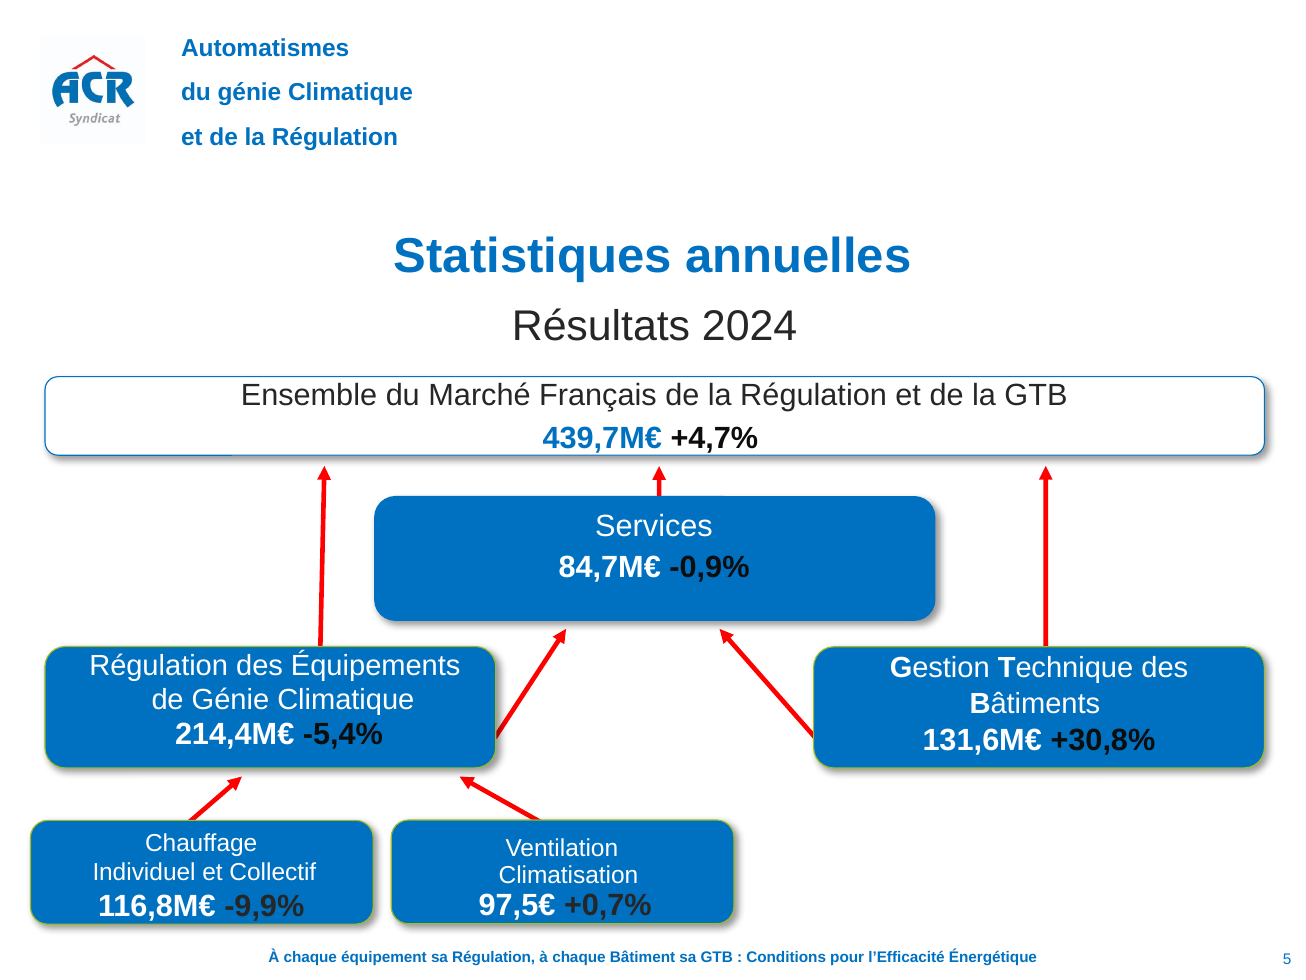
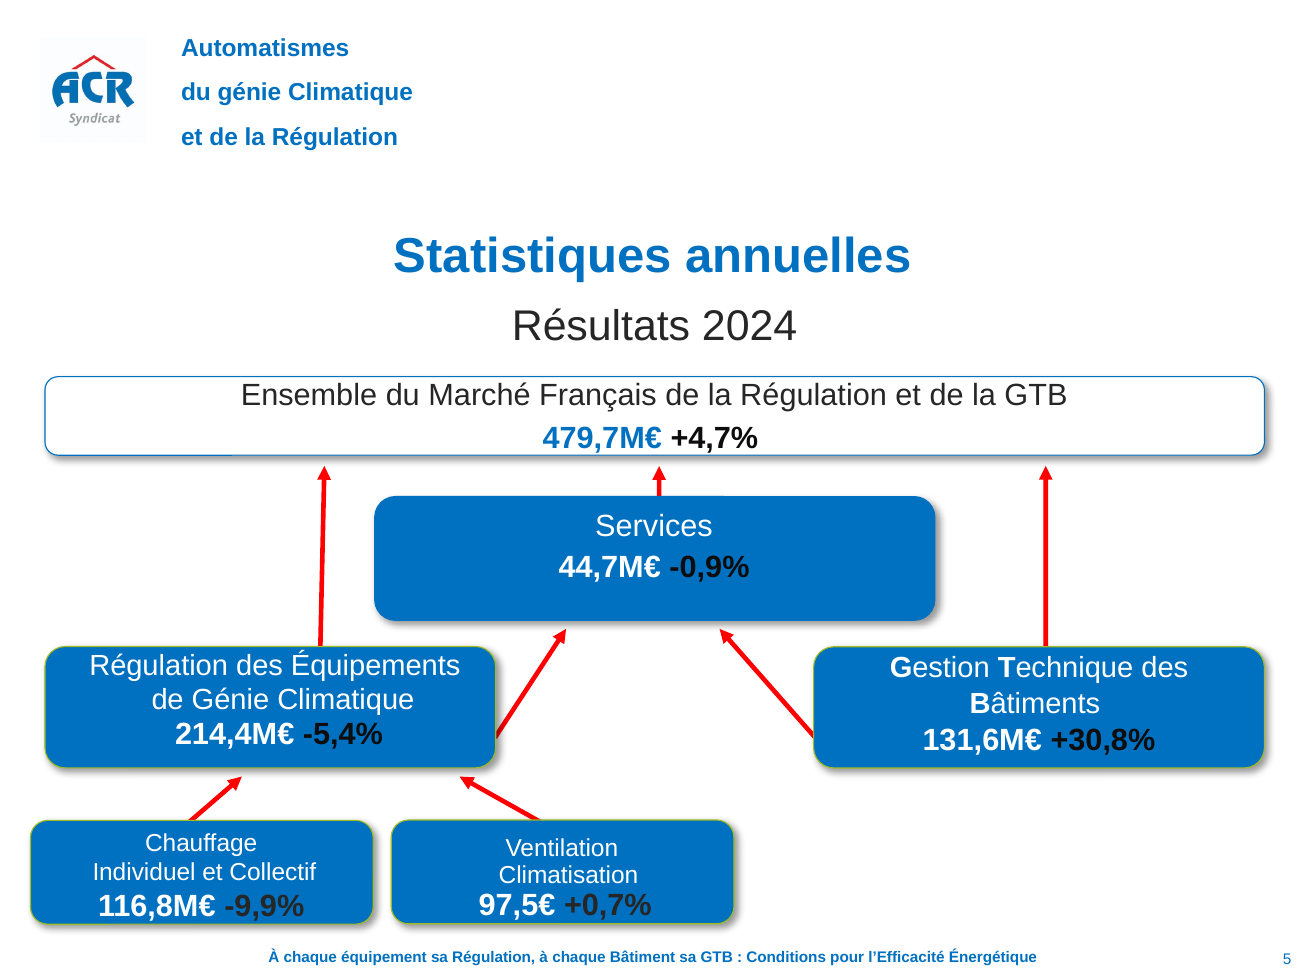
439,7M€: 439,7M€ -> 479,7M€ (602, 438)
84,7M€: 84,7M€ -> 44,7M€ (610, 568)
